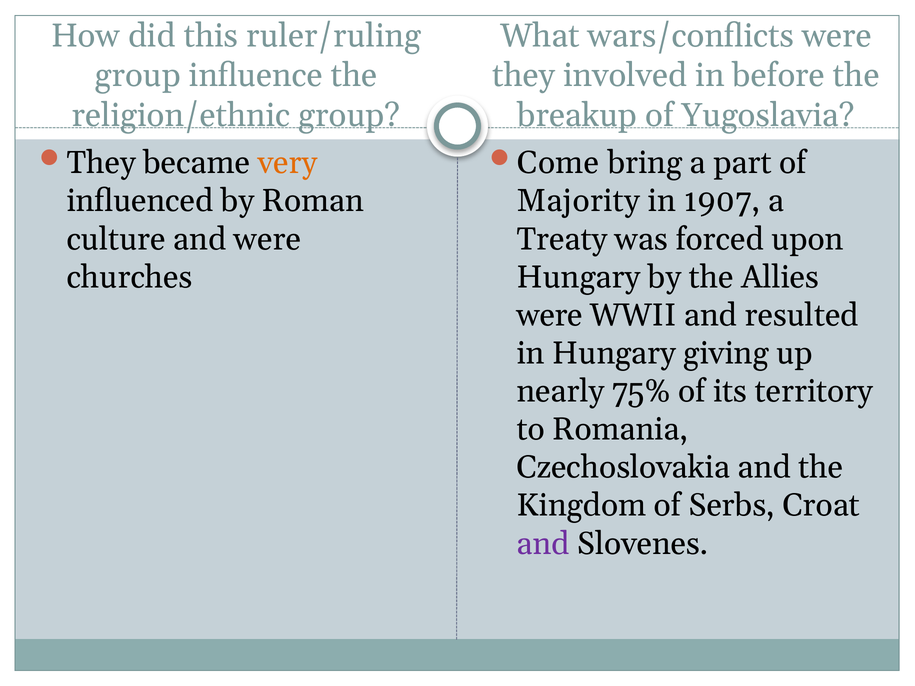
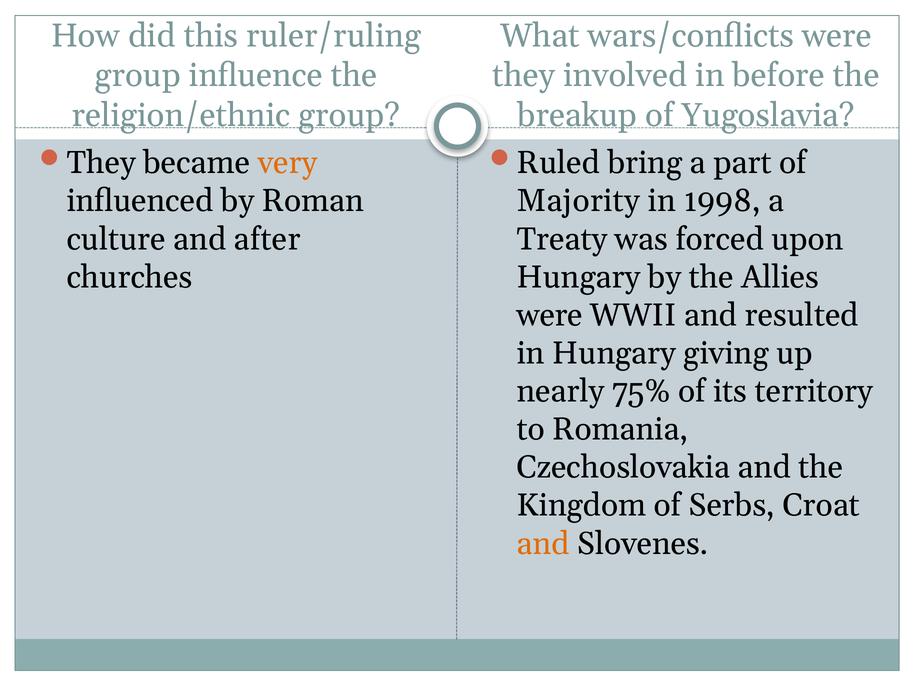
Come: Come -> Ruled (558, 163)
1907: 1907 -> 1998 (722, 201)
and were: were -> after (267, 239)
and colour: purple -> orange (543, 544)
